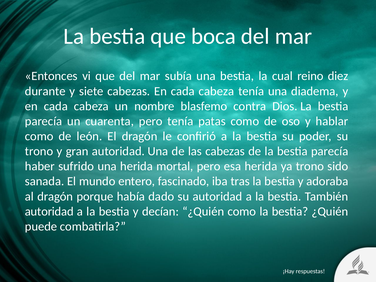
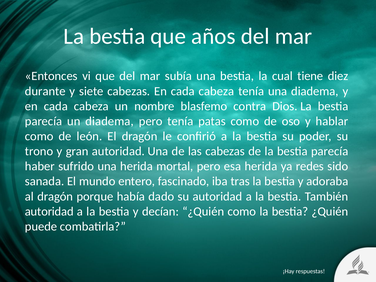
boca: boca -> años (213, 36)
reino: reino -> tiene (310, 76)
un cuarenta: cuarenta -> diadema (110, 121)
ya trono: trono -> redes (310, 166)
